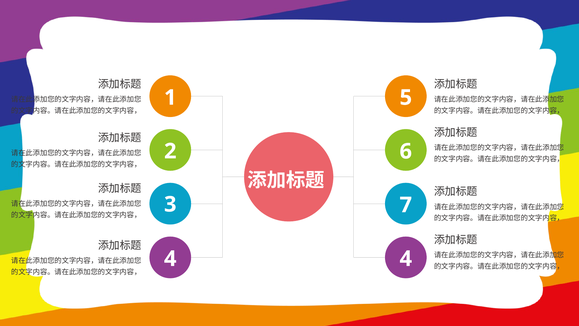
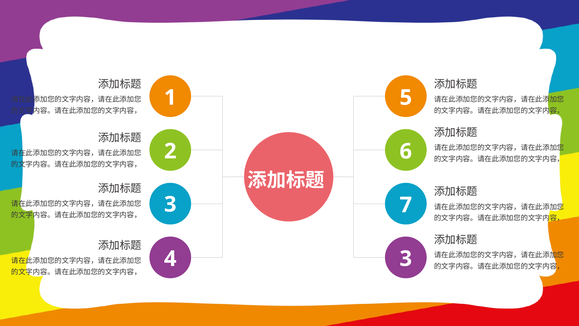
4 4: 4 -> 3 (406, 258)
